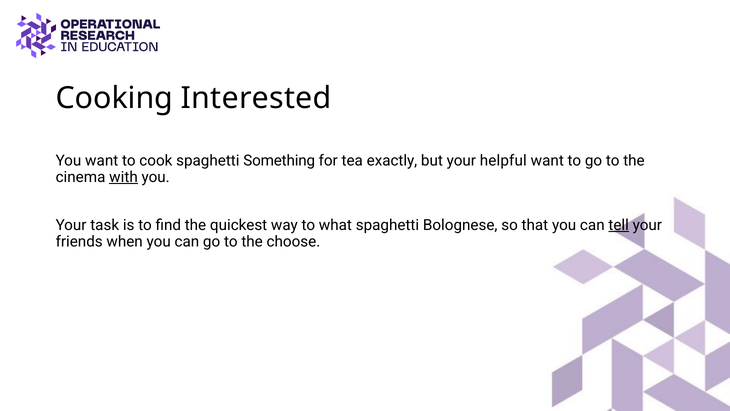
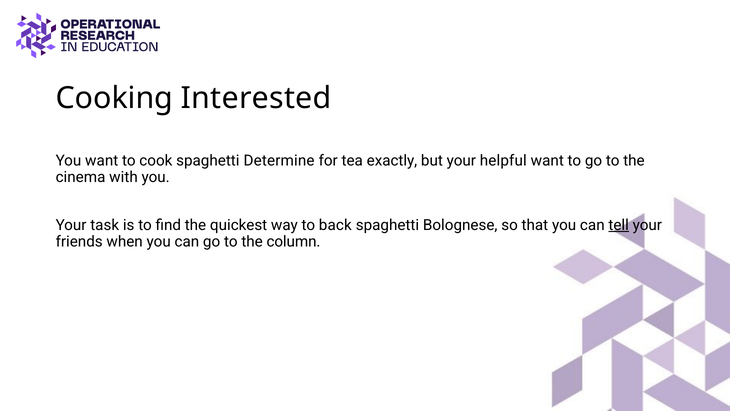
Something: Something -> Determine (279, 160)
with underline: present -> none (123, 177)
what: what -> back (335, 225)
choose: choose -> column (293, 241)
